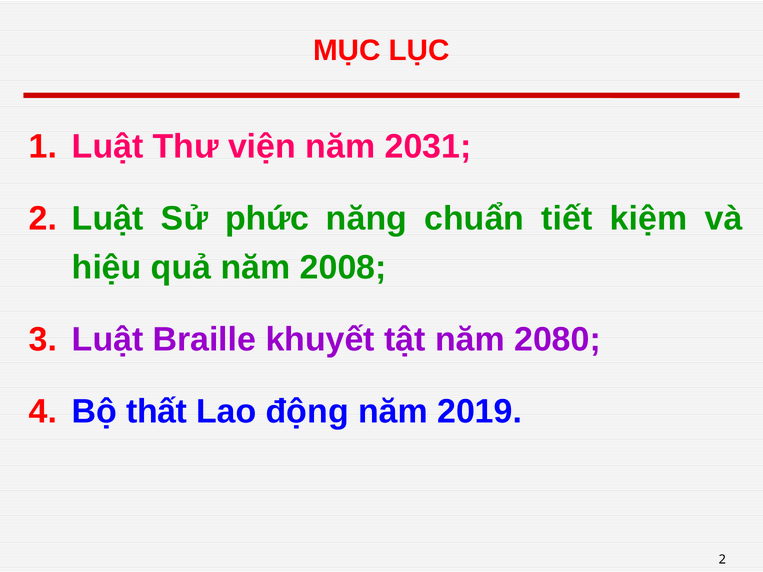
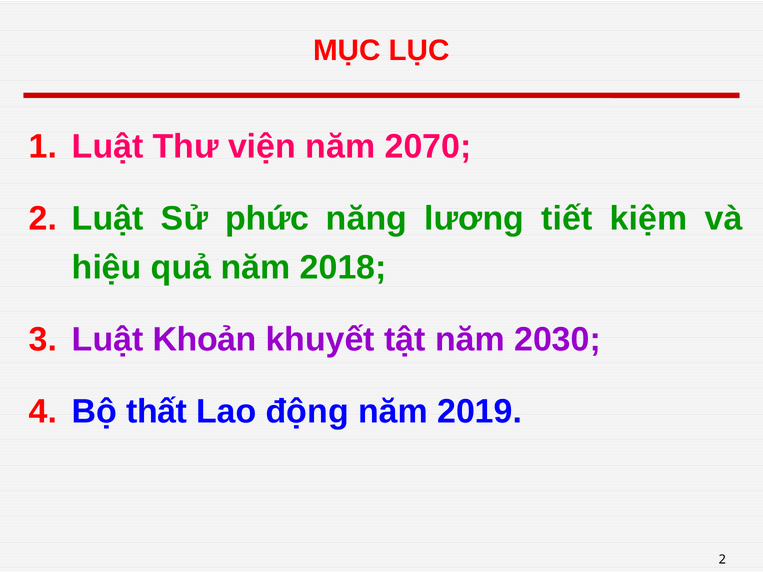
2031: 2031 -> 2070 (428, 147)
chuẩn: chuẩn -> lương (474, 219)
2008: 2008 -> 2018 (343, 268)
Braille: Braille -> Khoản (205, 340)
2080: 2080 -> 2030 (558, 340)
